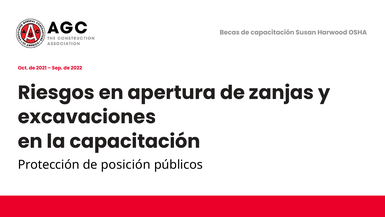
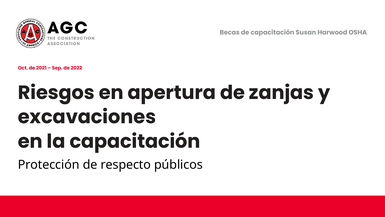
posición: posición -> respecto (126, 165)
